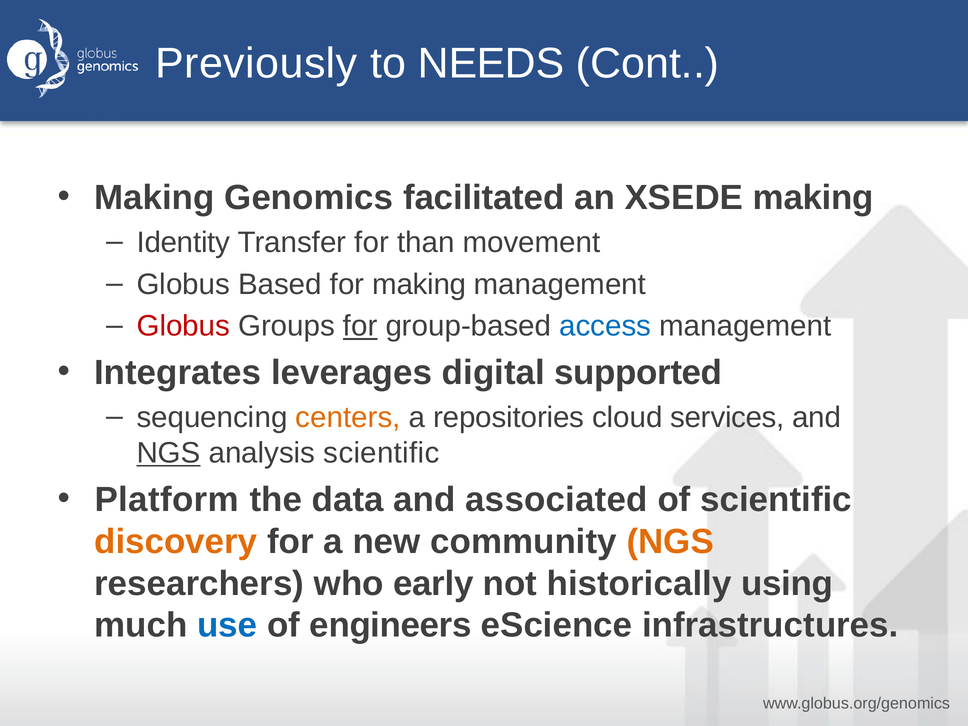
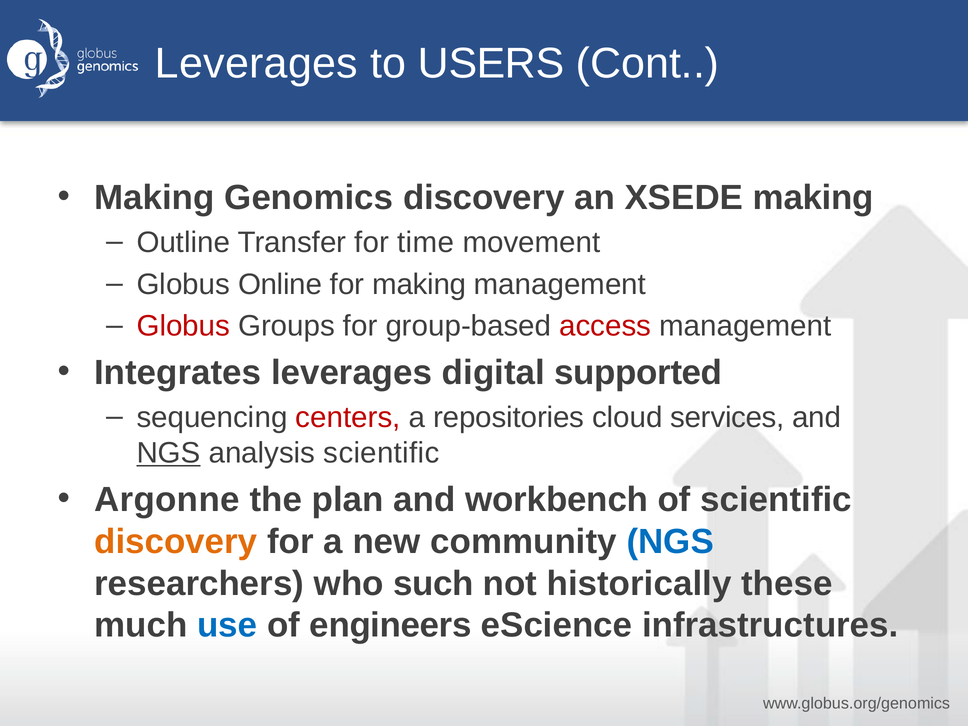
Previously: Previously -> Leverages (256, 64)
NEEDS: NEEDS -> USERS (491, 64)
Genomics facilitated: facilitated -> discovery (484, 198)
Identity: Identity -> Outline (183, 242)
than: than -> time (426, 242)
Based: Based -> Online (280, 284)
for underline: present -> none (360, 326)
access colour: blue -> red (605, 326)
centers colour: orange -> red (348, 418)
Platform: Platform -> Argonne (167, 500)
data: data -> plan (348, 500)
associated: associated -> workbench (557, 500)
NGS colour: orange -> blue (670, 542)
early: early -> such (433, 584)
using: using -> these (787, 584)
